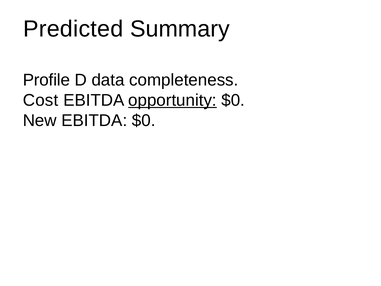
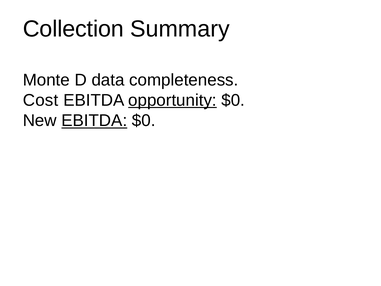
Predicted: Predicted -> Collection (73, 29)
Profile: Profile -> Monte (46, 80)
EBITDA underline: none -> present (94, 121)
